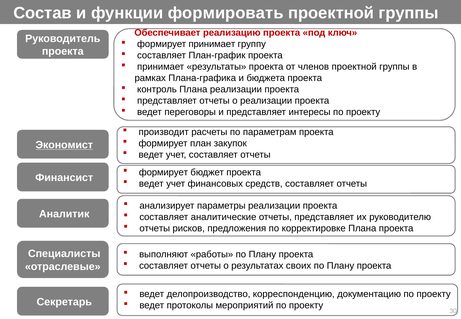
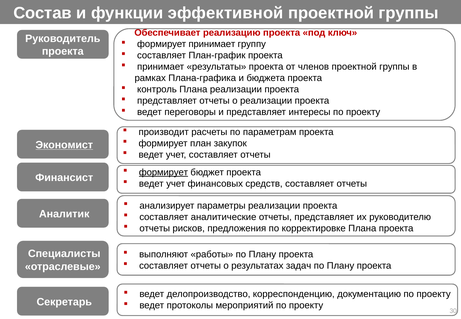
формировать: формировать -> эффективной (226, 13)
формирует underline: none -> present (163, 172)
своих: своих -> задач (299, 266)
